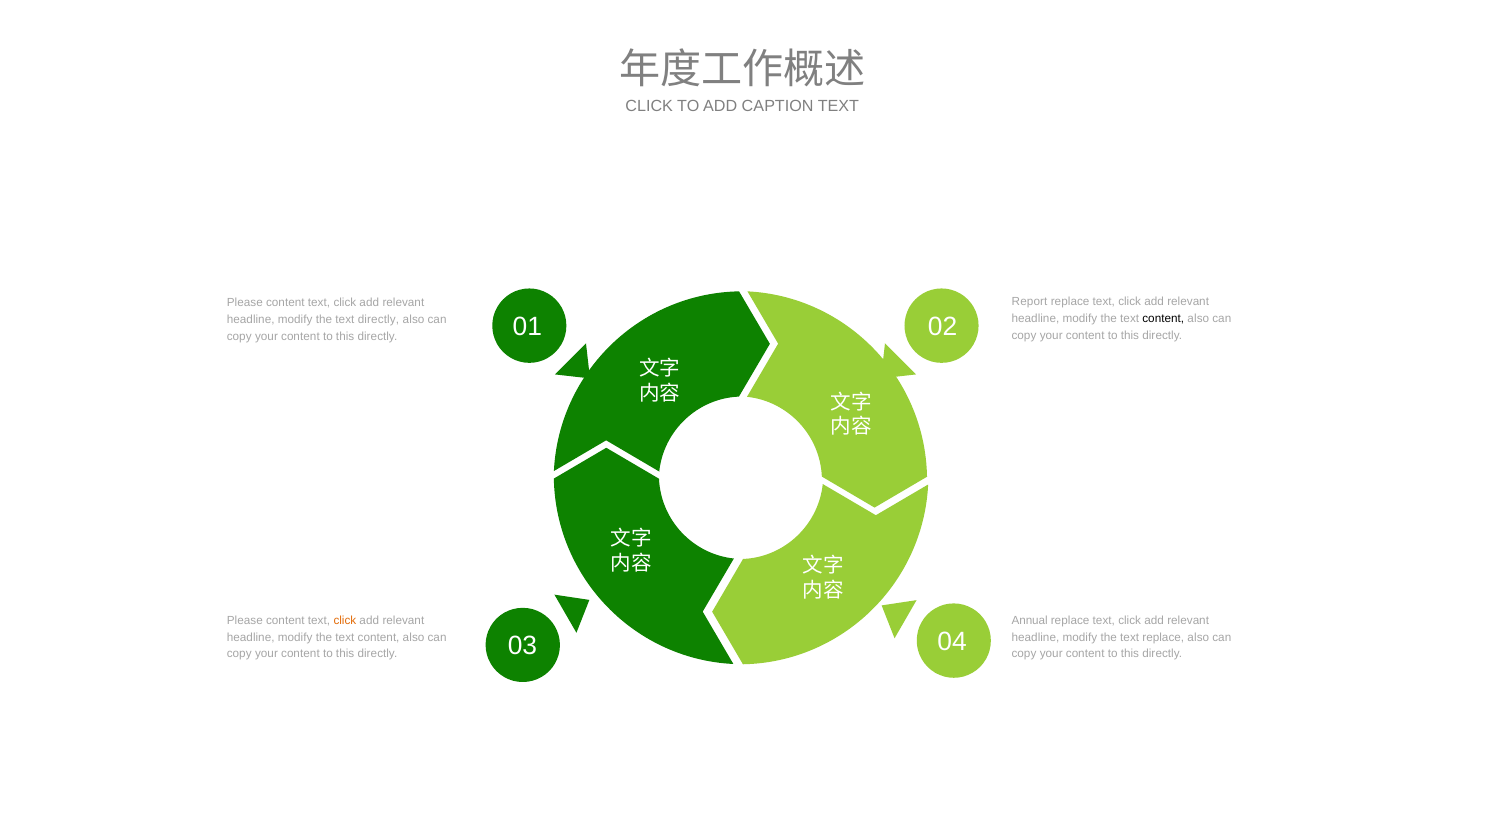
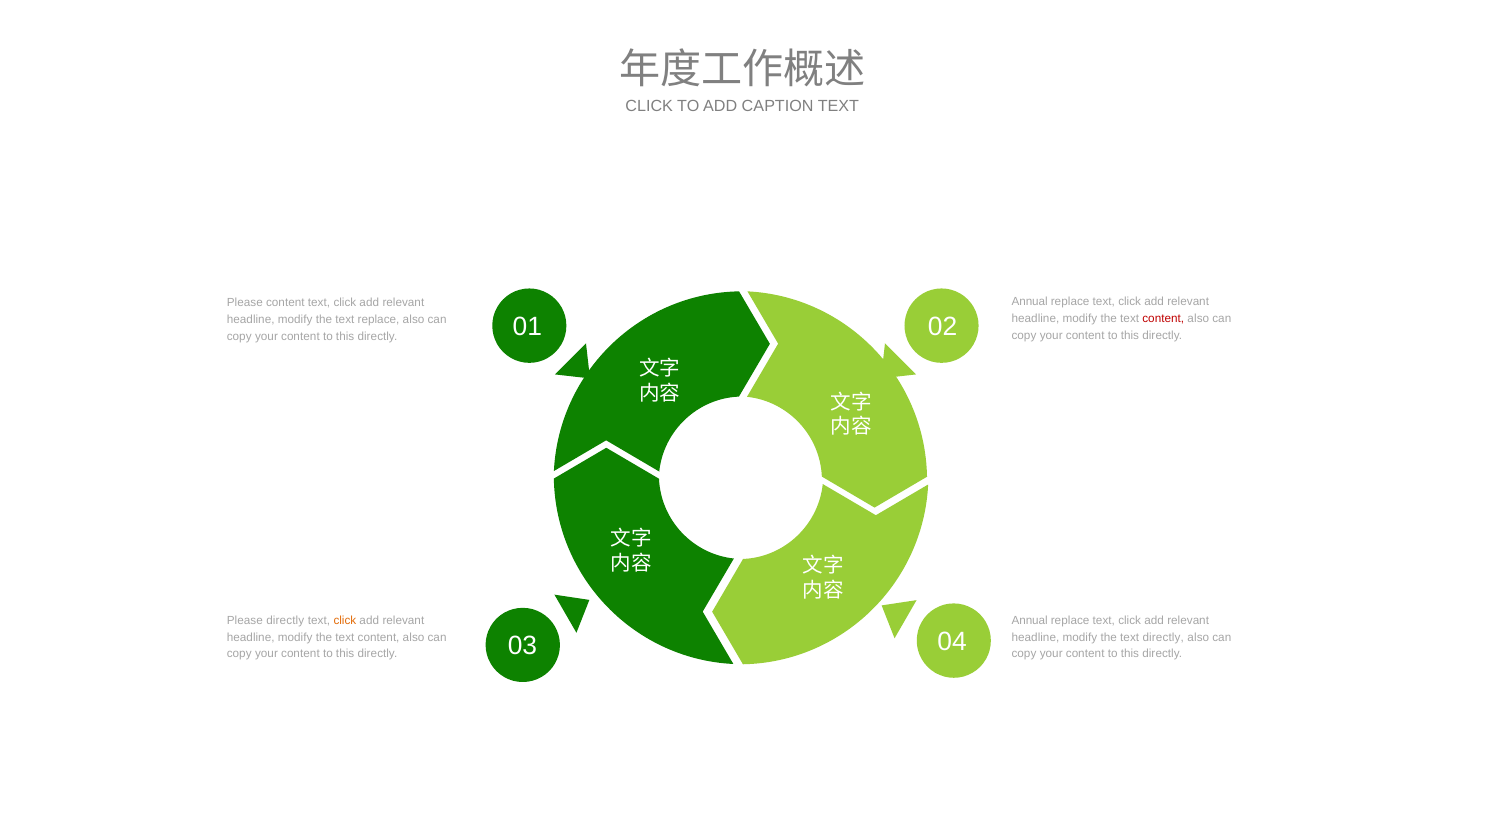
Report: Report -> Annual (1030, 302)
content colour: black -> red (1163, 318)
text directly: directly -> replace (379, 319)
content: content -> directly (285, 620)
text replace: replace -> directly (1163, 637)
